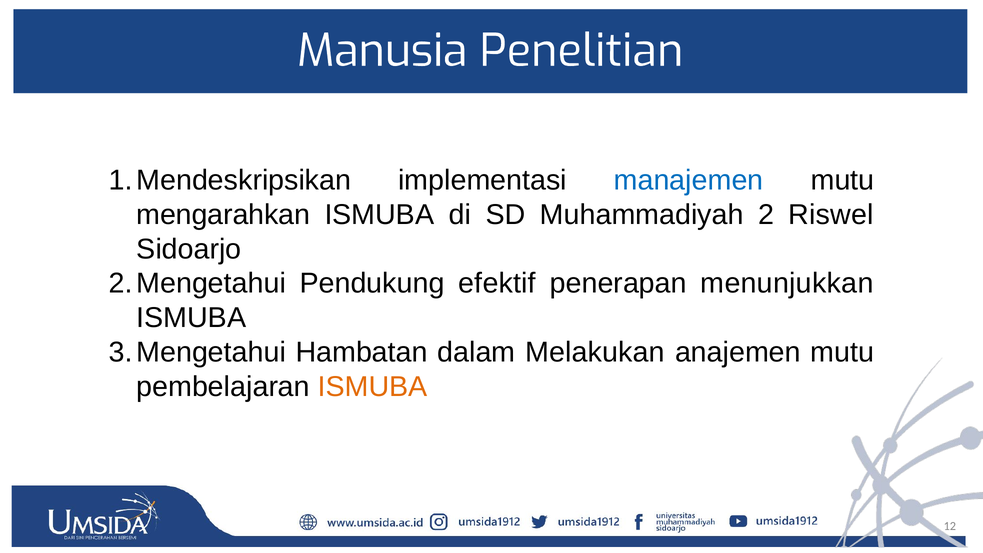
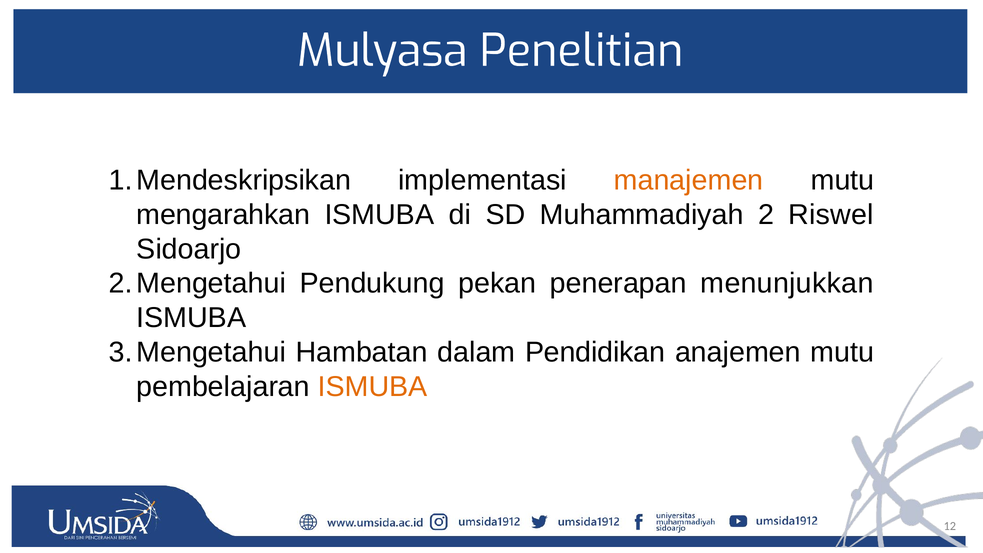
Manusia: Manusia -> Mulyasa (382, 51)
manajemen colour: blue -> orange (689, 180)
efektif: efektif -> pekan (497, 283)
Melakukan: Melakukan -> Pendidikan (595, 352)
